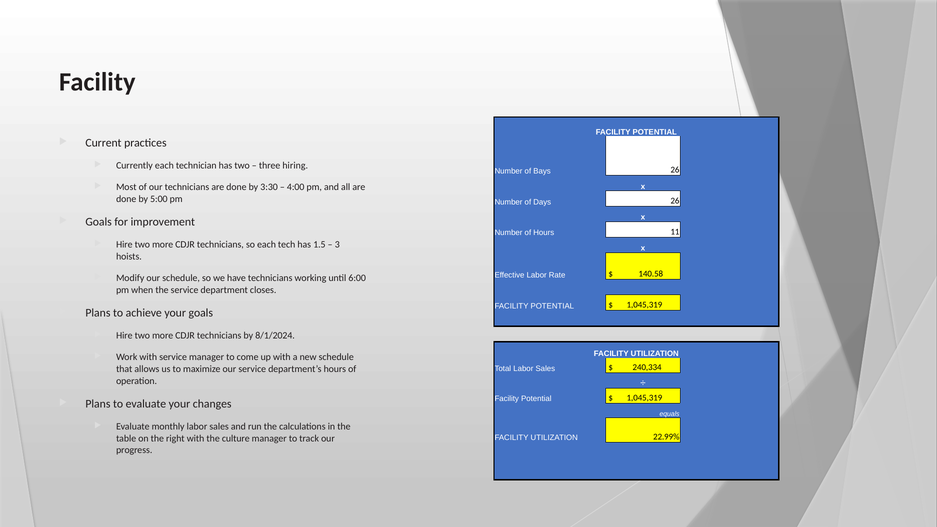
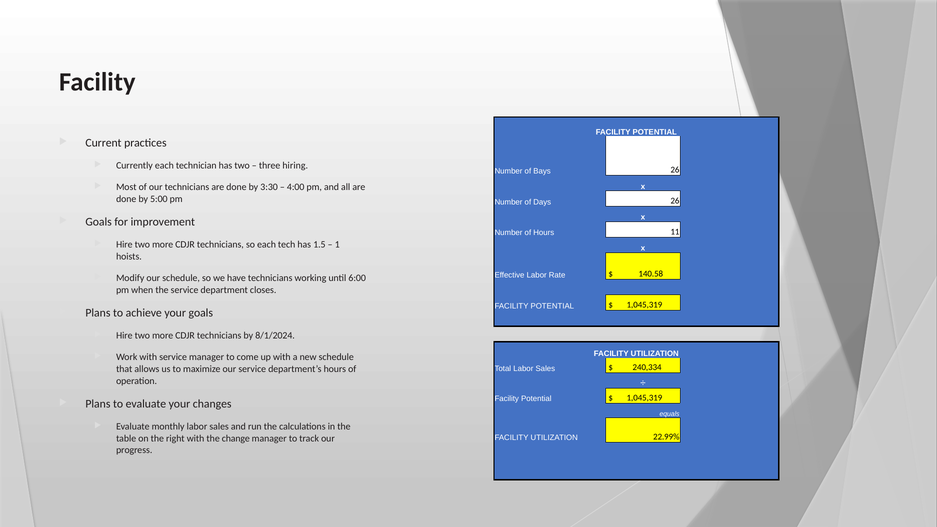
3: 3 -> 1 (337, 245)
culture: culture -> change (236, 438)
